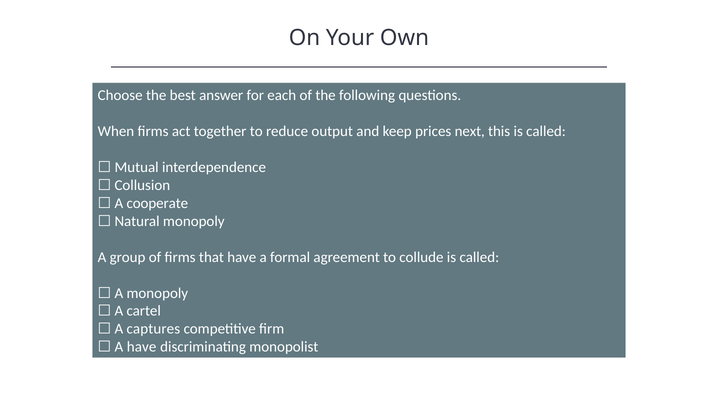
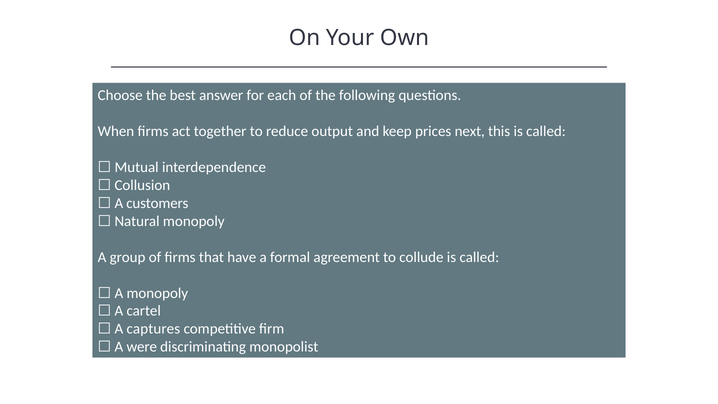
cooperate: cooperate -> customers (157, 203)
have: have -> were (142, 347)
